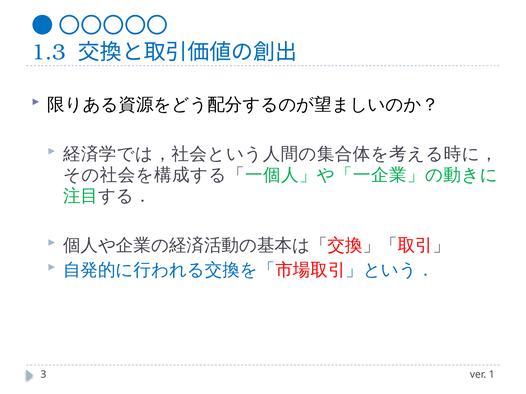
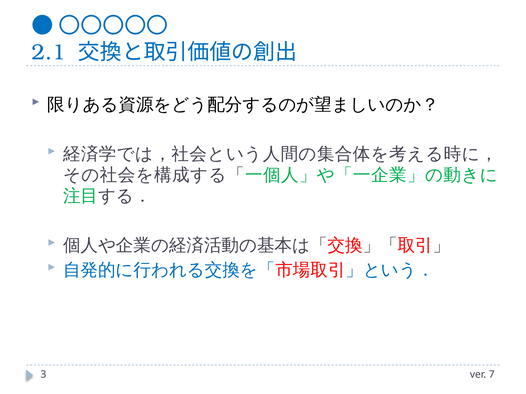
1.3: 1.3 -> 2.1 (49, 52)
1: 1 -> 7 (492, 375)
